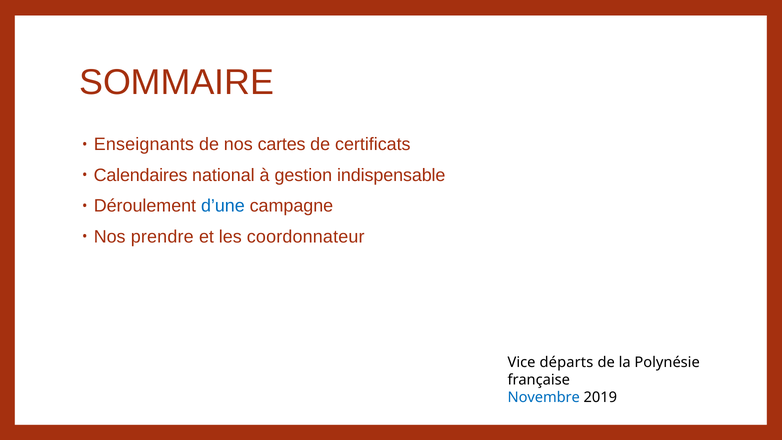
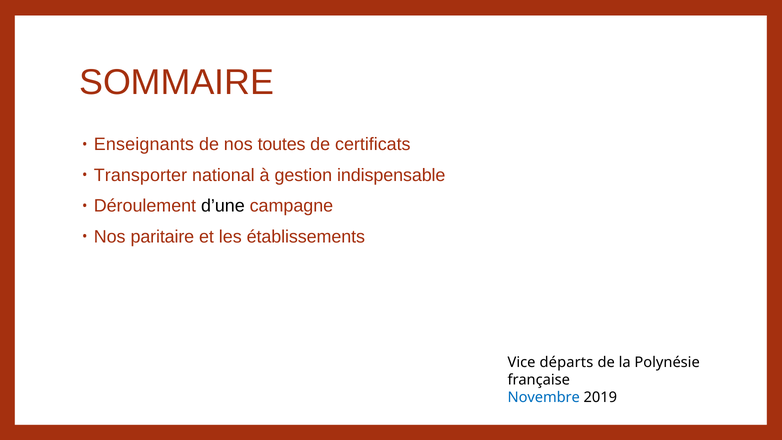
cartes: cartes -> toutes (282, 144)
Calendaires: Calendaires -> Transporter (140, 175)
d’une colour: blue -> black (223, 206)
prendre: prendre -> paritaire (162, 237)
coordonnateur: coordonnateur -> établissements (306, 237)
